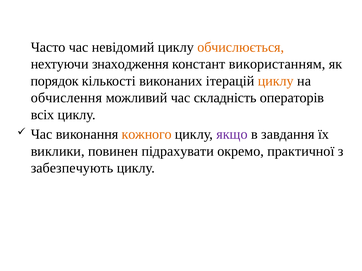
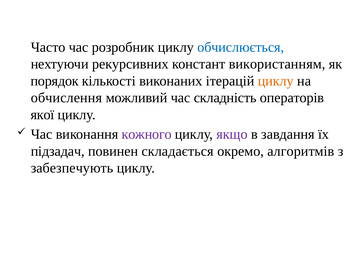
невідомий: невідомий -> розробник (123, 47)
обчислюється colour: orange -> blue (241, 47)
знаходження: знаходження -> рекурсивних (130, 64)
всіх: всіх -> якої (42, 115)
кожного colour: orange -> purple (147, 135)
виклики: виклики -> підзадач (58, 151)
підрахувати: підрахувати -> складається (178, 151)
практичної: практичної -> алгоритмів (301, 151)
